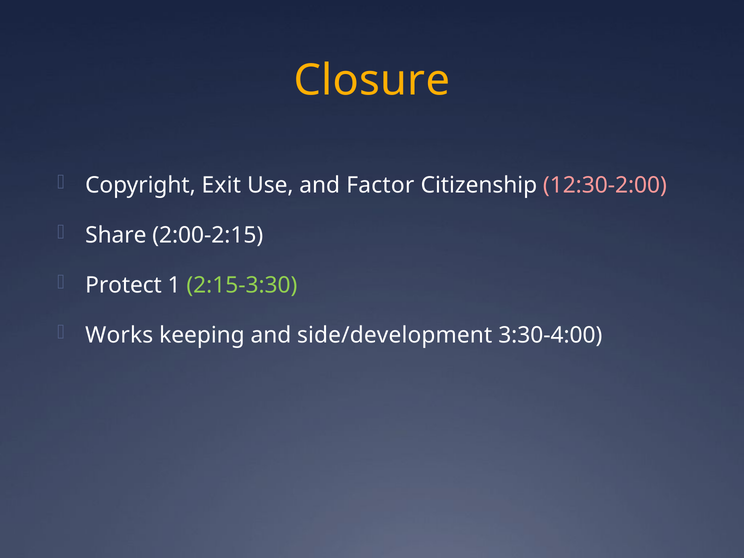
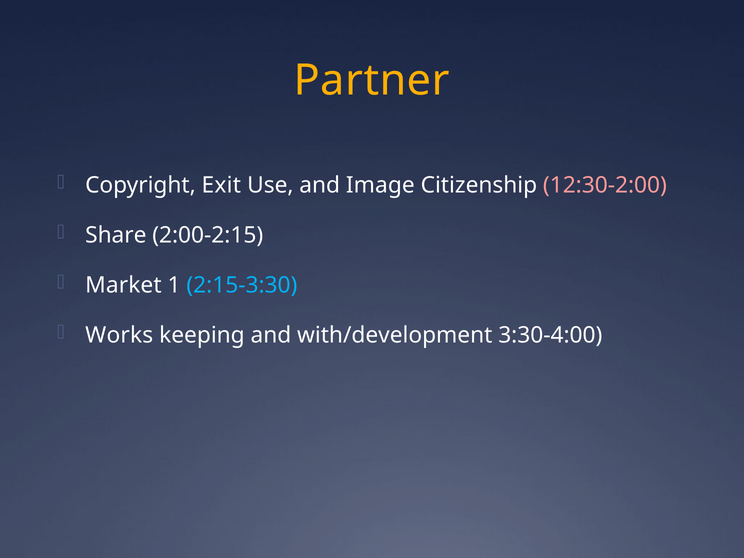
Closure: Closure -> Partner (372, 80)
Factor: Factor -> Image (380, 185)
Protect: Protect -> Market (123, 285)
2:15-3:30 colour: light green -> light blue (242, 285)
side/development: side/development -> with/development (395, 335)
